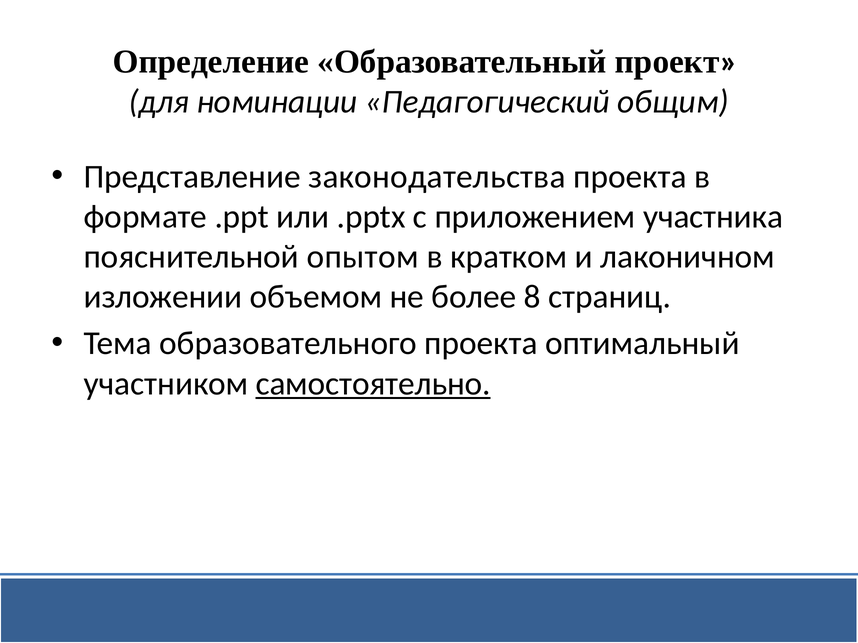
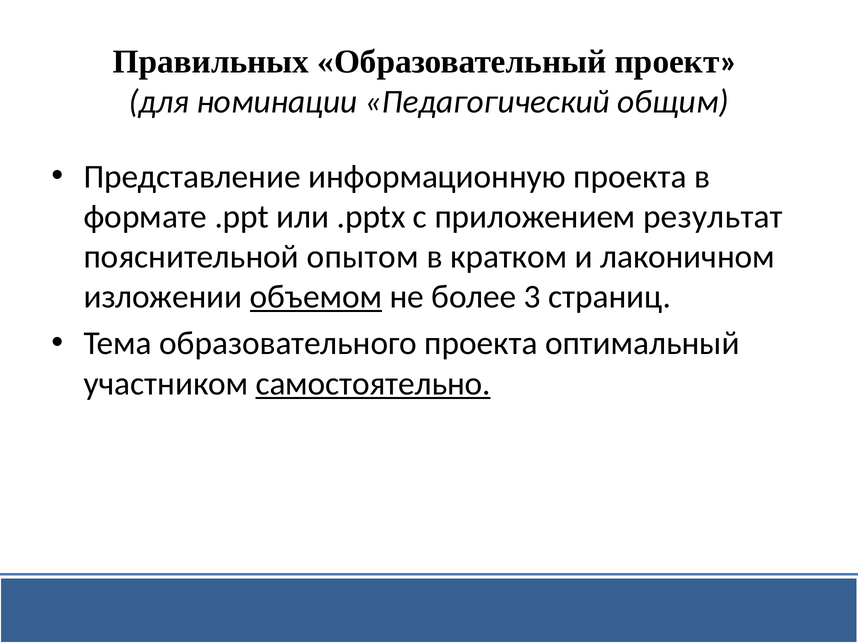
Определение: Определение -> Правильных (211, 62)
законодательства: законодательства -> информационную (437, 177)
участника: участника -> результат (713, 217)
объемом underline: none -> present (316, 297)
8: 8 -> 3 (532, 297)
